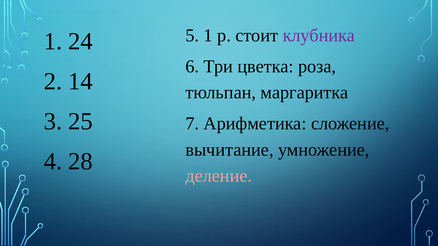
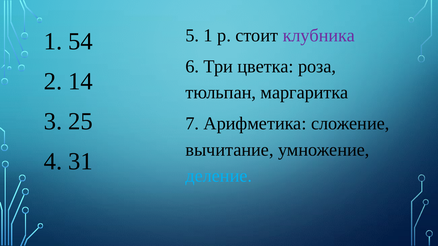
24: 24 -> 54 (81, 42)
28: 28 -> 31 (81, 162)
деление colour: pink -> light blue (219, 176)
